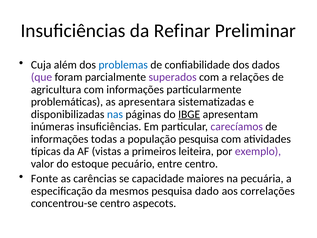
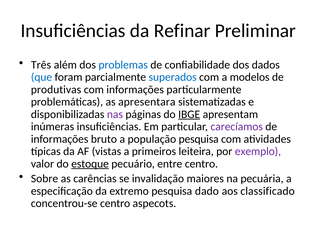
Cuja: Cuja -> Três (41, 65)
que colour: purple -> blue (41, 77)
superados colour: purple -> blue (173, 77)
relações: relações -> modelos (250, 77)
agricultura: agricultura -> produtivas (56, 89)
nas colour: blue -> purple (115, 114)
todas: todas -> bruto (104, 139)
estoque underline: none -> present (90, 164)
Fonte: Fonte -> Sobre (45, 178)
capacidade: capacidade -> invalidação (158, 178)
mesmos: mesmos -> extremo (129, 191)
correlações: correlações -> classificado (268, 191)
